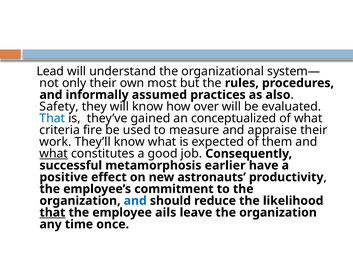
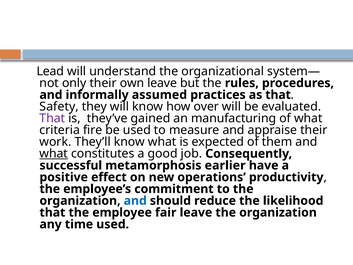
own most: most -> leave (162, 83)
as also: also -> that (278, 95)
That colour: blue -> purple (52, 118)
conceptualized: conceptualized -> manufacturing (234, 118)
astronauts: astronauts -> operations (212, 177)
that underline: present -> none (52, 212)
ails: ails -> fair (166, 212)
time once: once -> used (113, 224)
